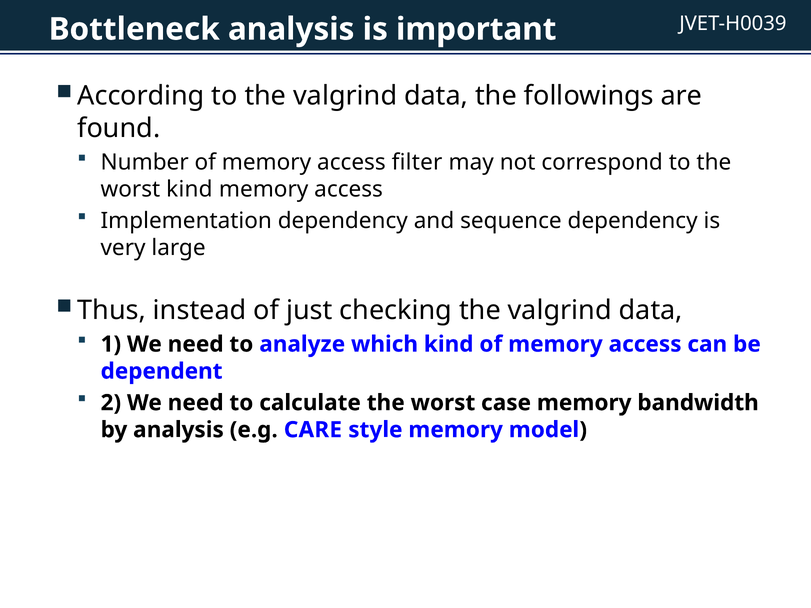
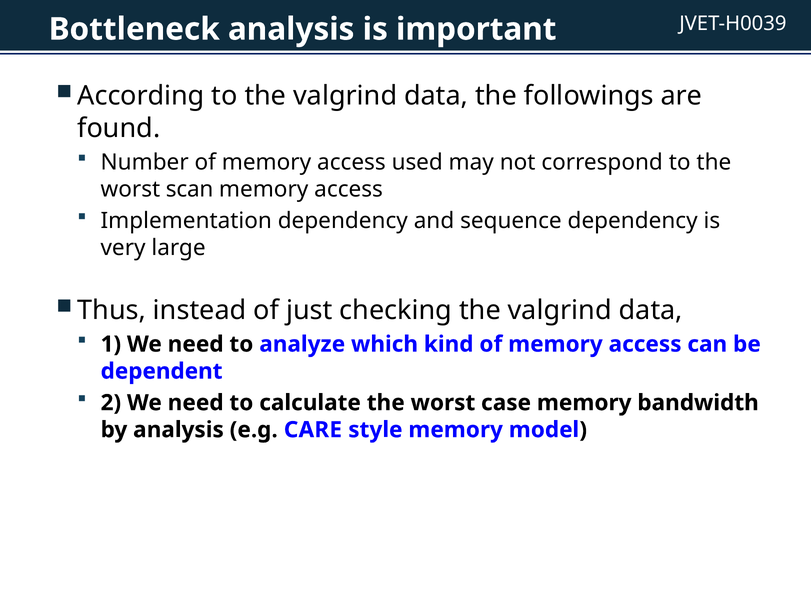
filter: filter -> used (417, 162)
worst kind: kind -> scan (190, 189)
